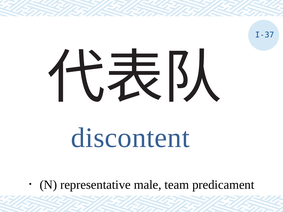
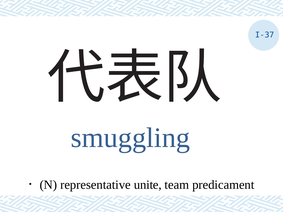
discontent: discontent -> smuggling (130, 138)
male: male -> unite (148, 185)
